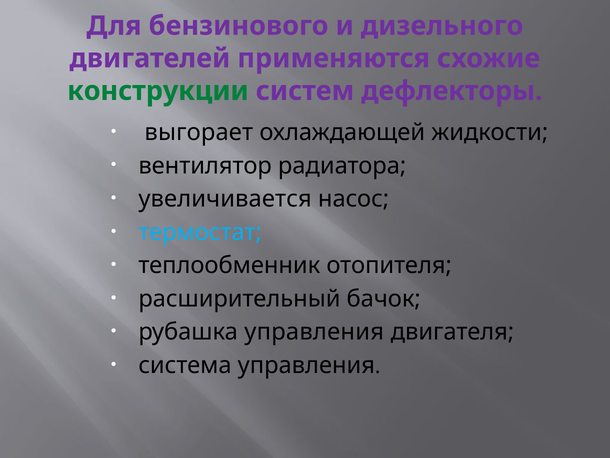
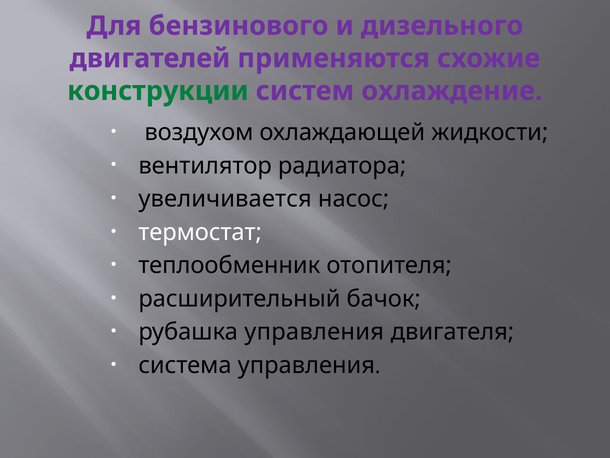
дефлекторы: дефлекторы -> охлаждение (452, 91)
выгорает: выгорает -> воздухом (199, 132)
термостат colour: light blue -> white (200, 232)
